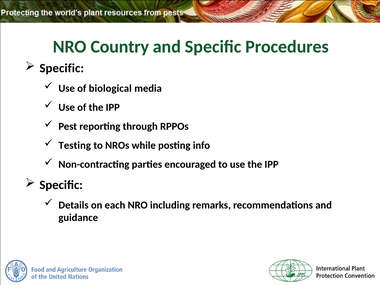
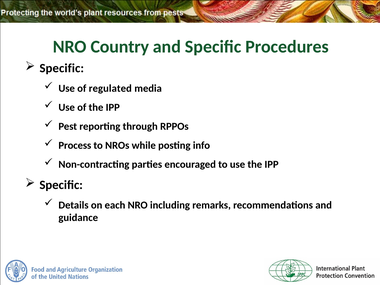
biological: biological -> regulated (110, 88)
Testing: Testing -> Process (75, 145)
